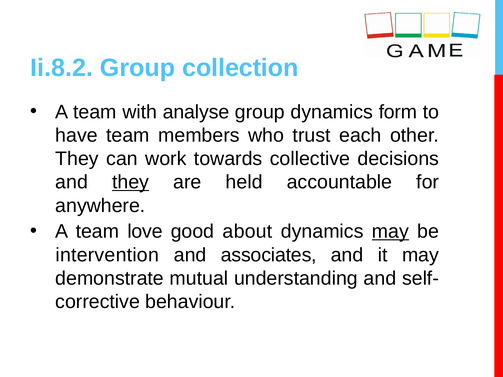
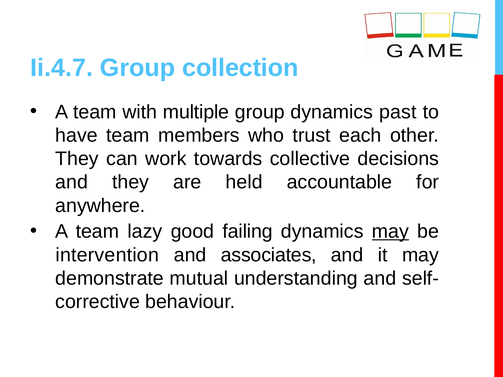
Ii.8.2: Ii.8.2 -> Ii.4.7 (62, 68)
analyse: analyse -> multiple (196, 112)
form: form -> past (398, 112)
they underline: present -> none (131, 182)
love: love -> lazy (145, 232)
about: about -> failing (248, 232)
